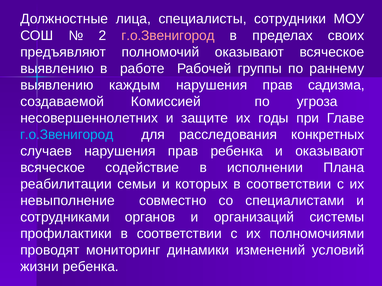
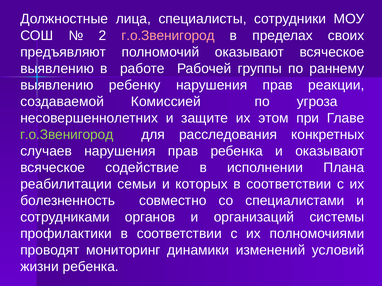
каждым: каждым -> ребенку (135, 85)
садизма: садизма -> реакции (336, 85)
годы: годы -> этом (273, 118)
г.о.Звенигород colour: light blue -> light green (67, 135)
невыполнение: невыполнение -> болезненность (68, 201)
